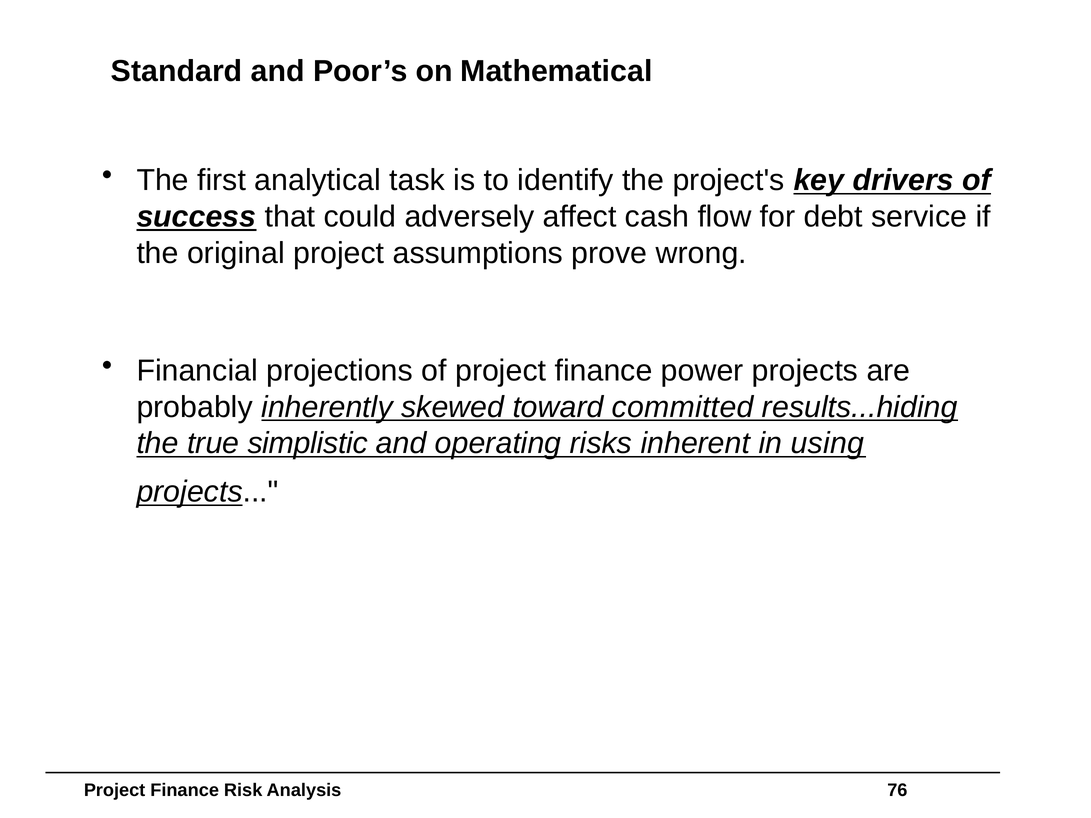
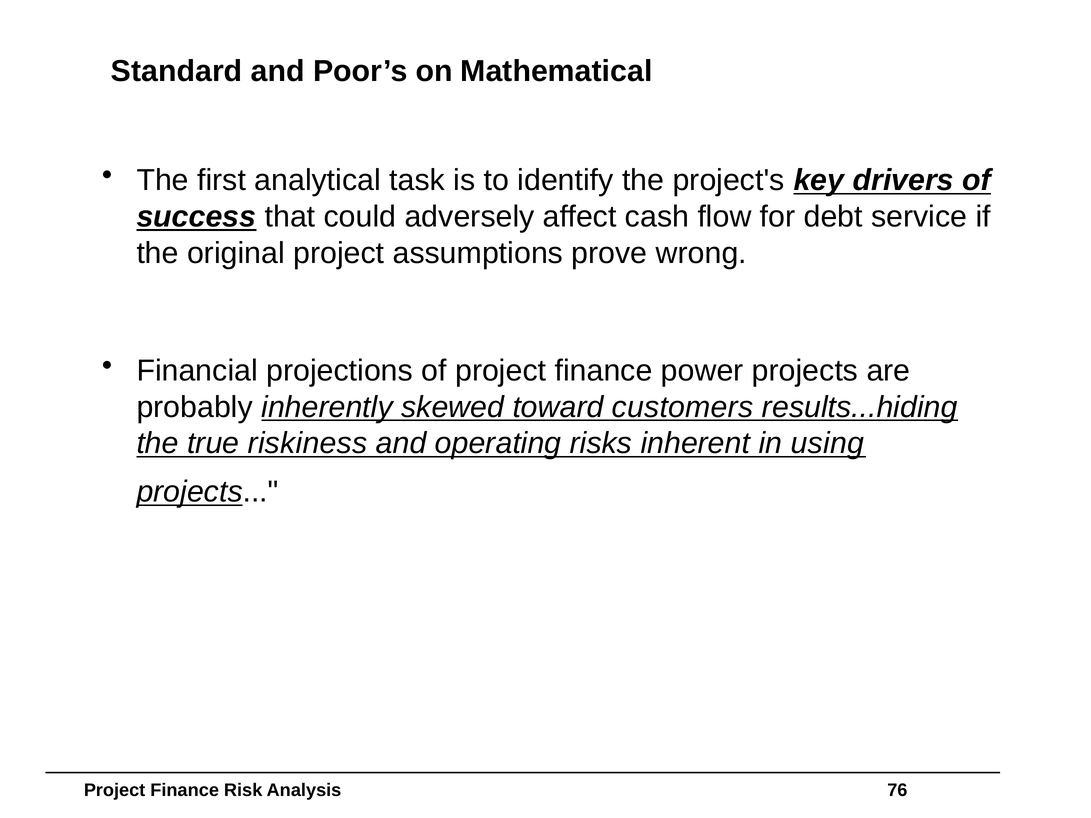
committed: committed -> customers (683, 407)
simplistic: simplistic -> riskiness (307, 444)
